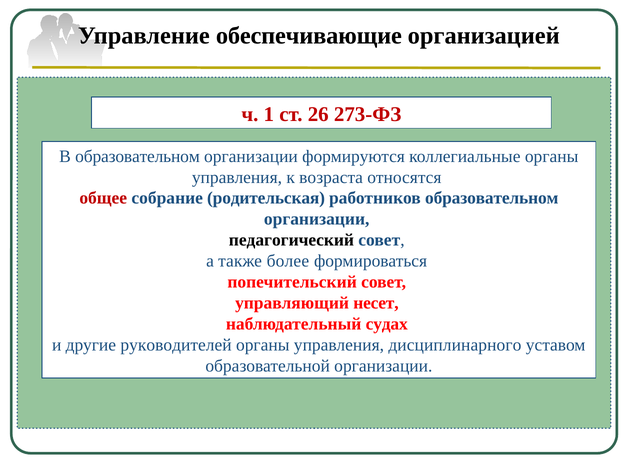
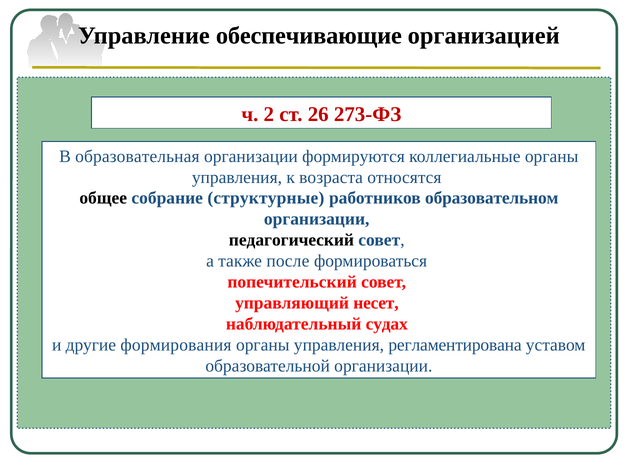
1: 1 -> 2 (269, 114)
В образовательном: образовательном -> образовательная (137, 156)
общее colour: red -> black (103, 198)
родительская: родительская -> структурные (266, 198)
более: более -> после (288, 261)
руководителей: руководителей -> формирования (176, 345)
дисциплинарного: дисциплинарного -> регламентирована (455, 345)
